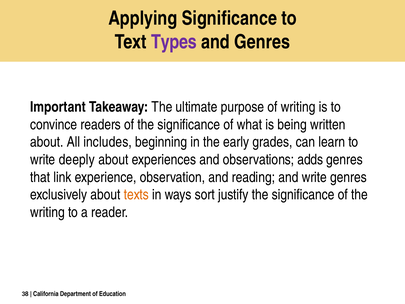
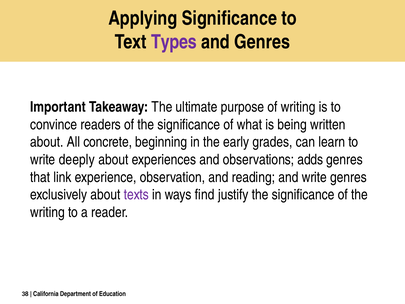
includes: includes -> concrete (108, 142)
texts colour: orange -> purple (136, 195)
sort: sort -> find (205, 195)
